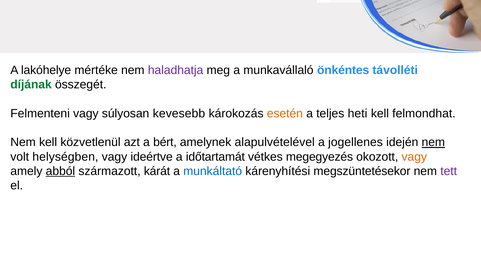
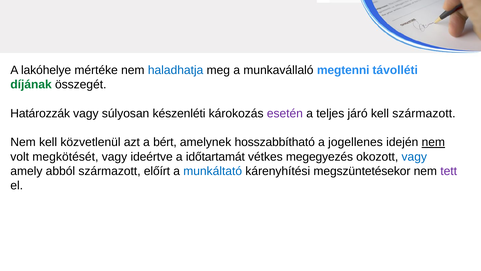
haladhatja colour: purple -> blue (176, 70)
önkéntes: önkéntes -> megtenni (343, 70)
Felmenteni: Felmenteni -> Határozzák (40, 113)
kevesebb: kevesebb -> készenléti (179, 113)
esetén colour: orange -> purple (285, 113)
heti: heti -> járó (358, 113)
kell felmondhat: felmondhat -> származott (424, 113)
alapulvételével: alapulvételével -> hosszabbítható (275, 142)
helységben: helységben -> megkötését (65, 157)
vagy colour: orange -> blue (414, 157)
abból underline: present -> none (60, 171)
kárát: kárát -> előírt (157, 171)
